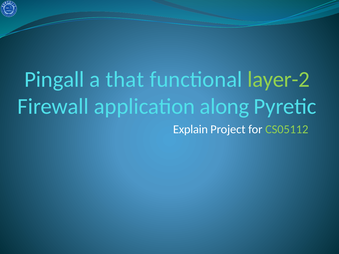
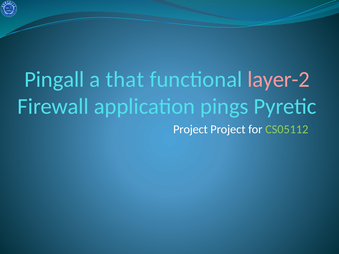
layer-2 colour: light green -> pink (279, 80)
along: along -> pings (224, 107)
Explain: Explain -> Project (190, 130)
